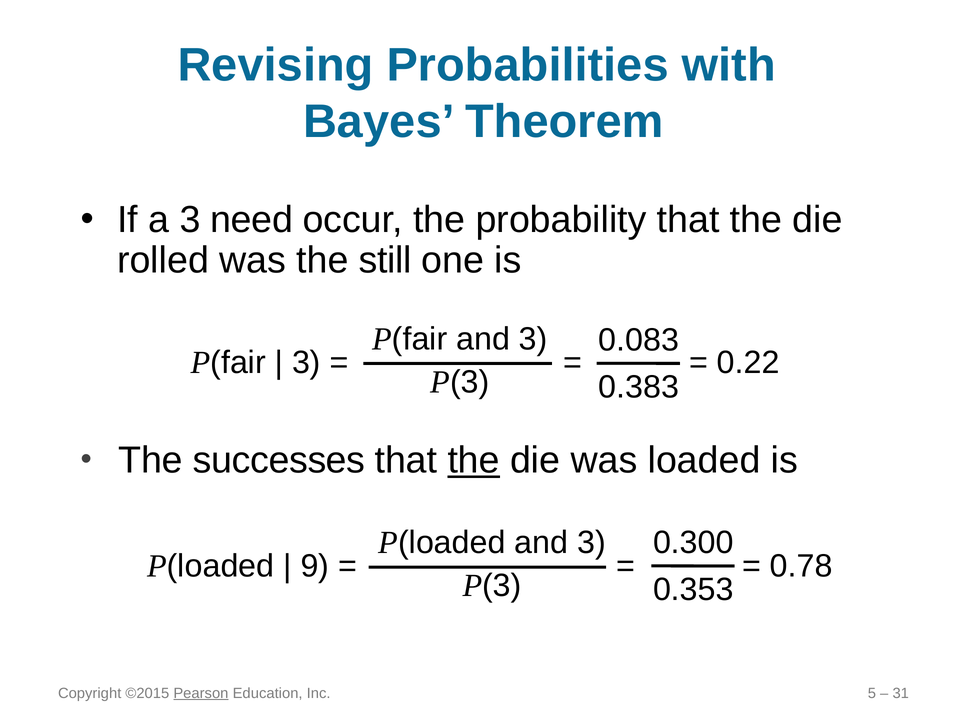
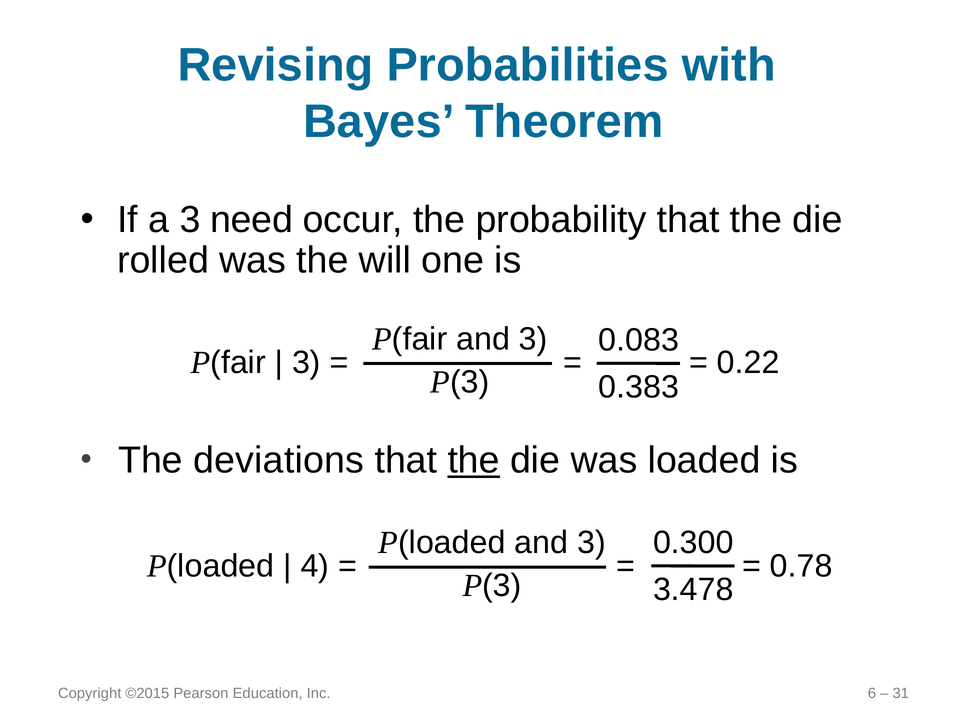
still: still -> will (385, 260)
successes: successes -> deviations (279, 460)
9: 9 -> 4 (315, 566)
0.353: 0.353 -> 3.478 (693, 589)
Pearson underline: present -> none (201, 693)
5: 5 -> 6 (872, 693)
